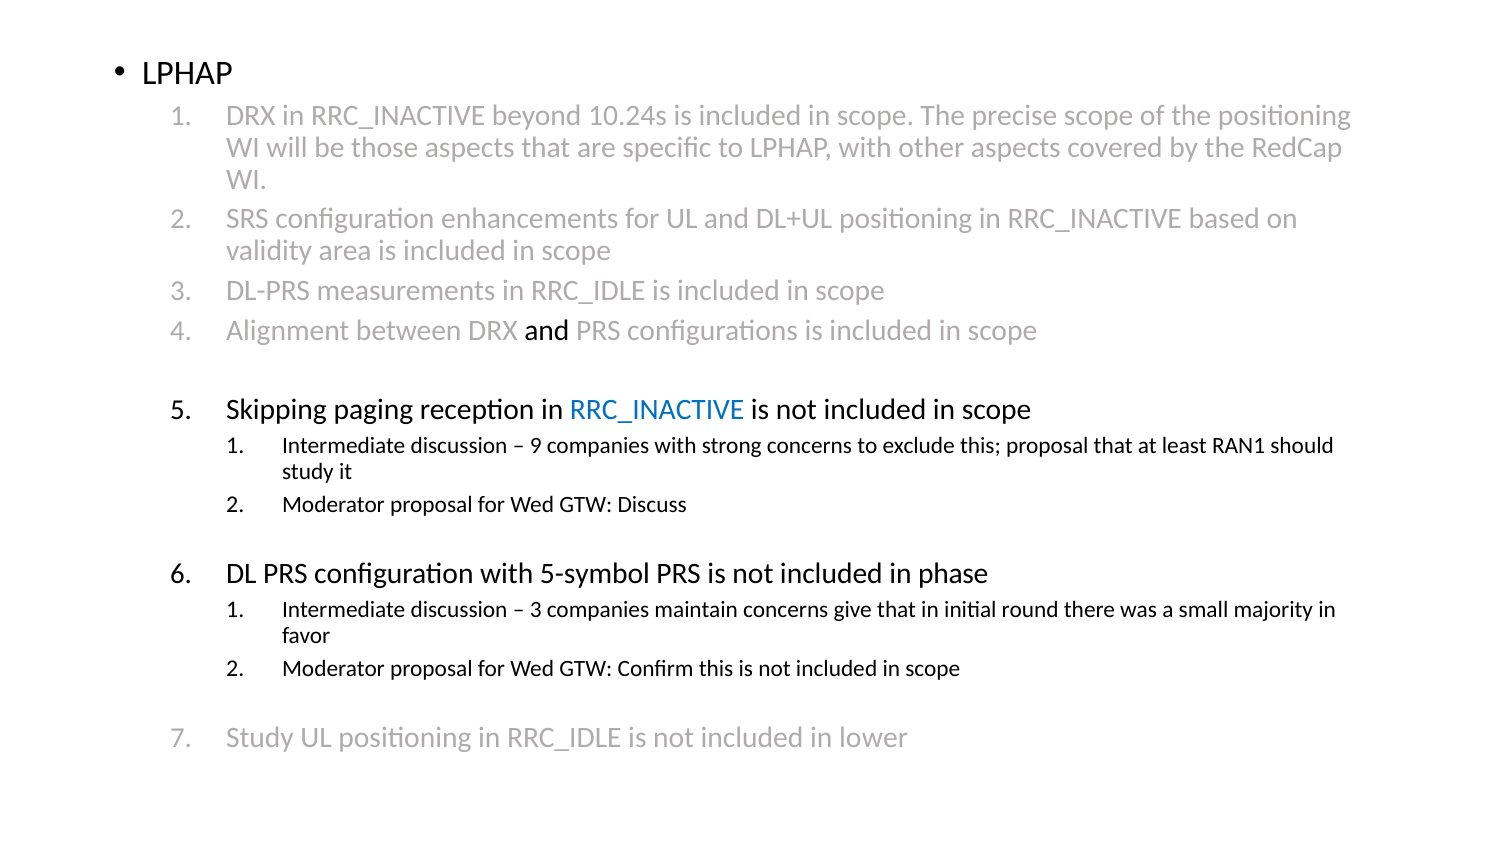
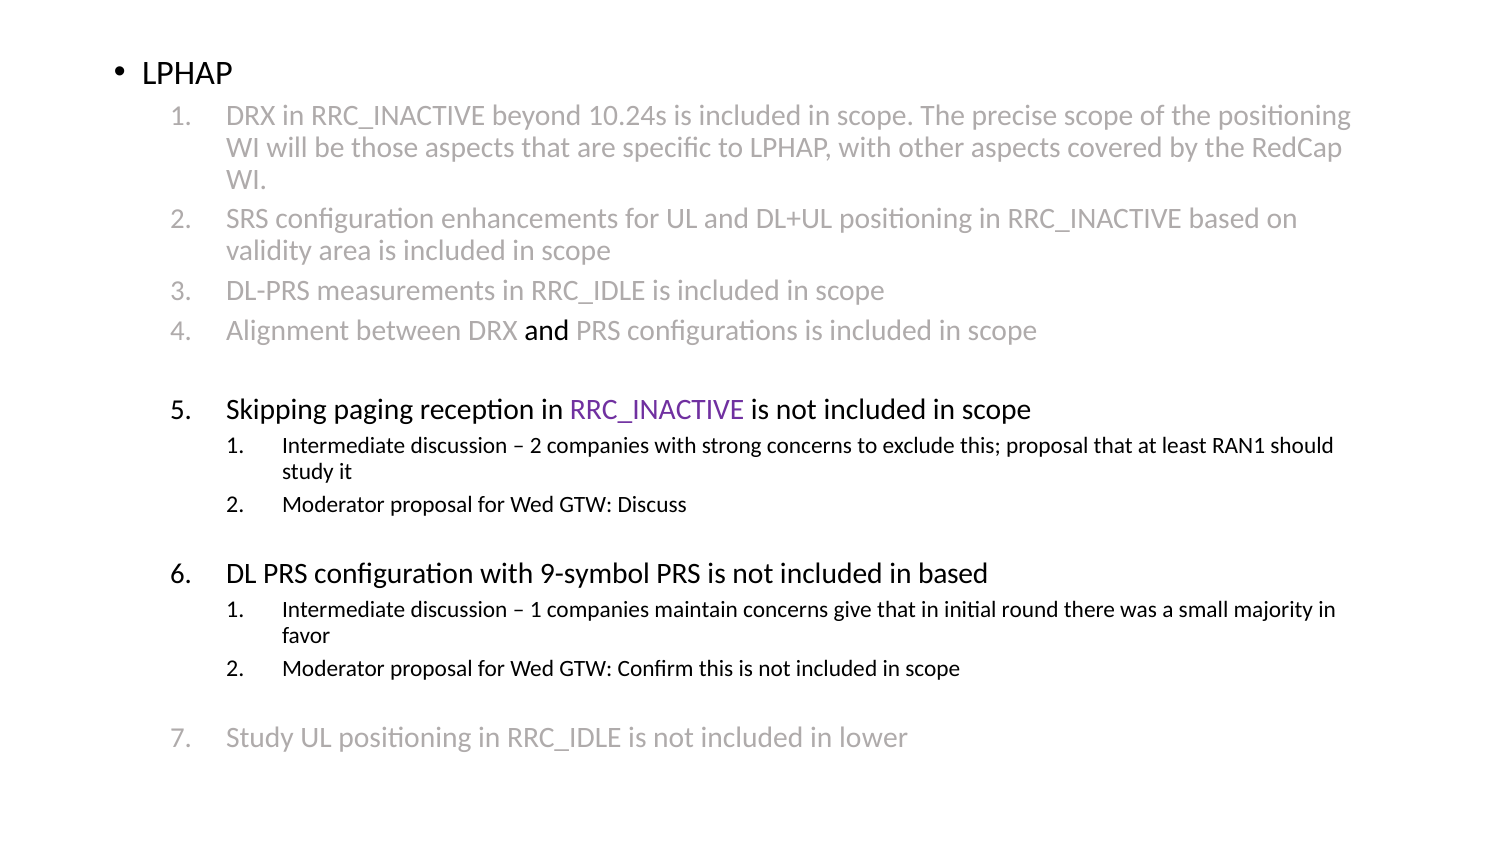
RRC_INACTIVE colour: blue -> purple (657, 410)
9: 9 -> 2 (536, 446)
5-symbol: 5-symbol -> 9-symbol (595, 574)
in phase: phase -> based (953, 574)
3: 3 -> 1 (536, 610)
